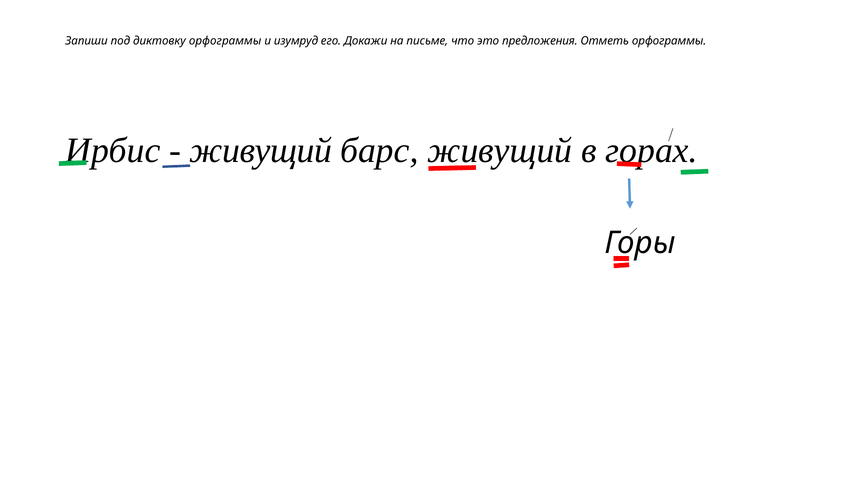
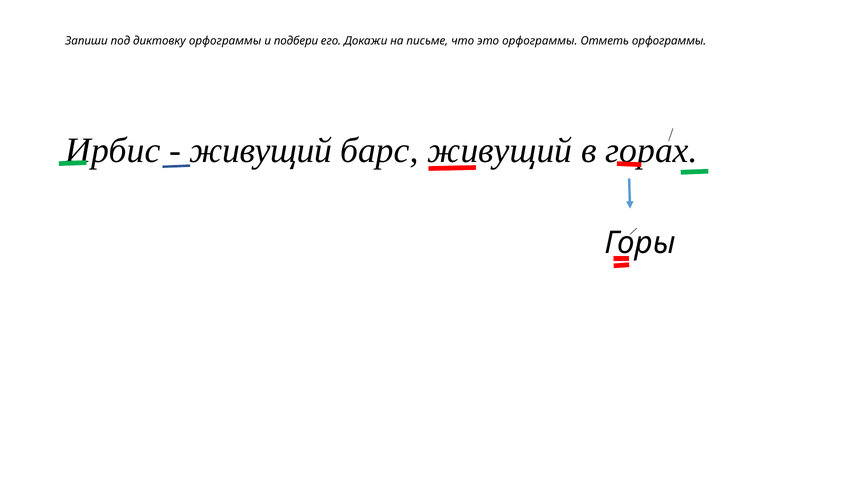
изумруд: изумруд -> подбери (296, 41)
это предложения: предложения -> орфограммы (540, 41)
